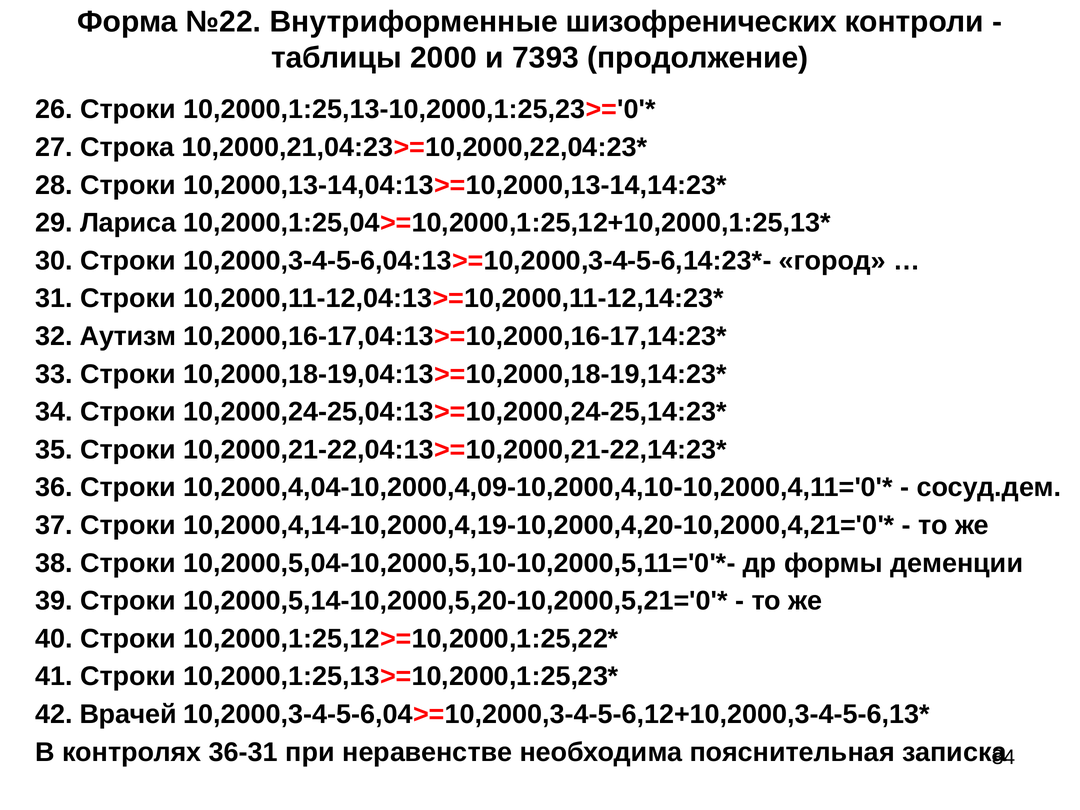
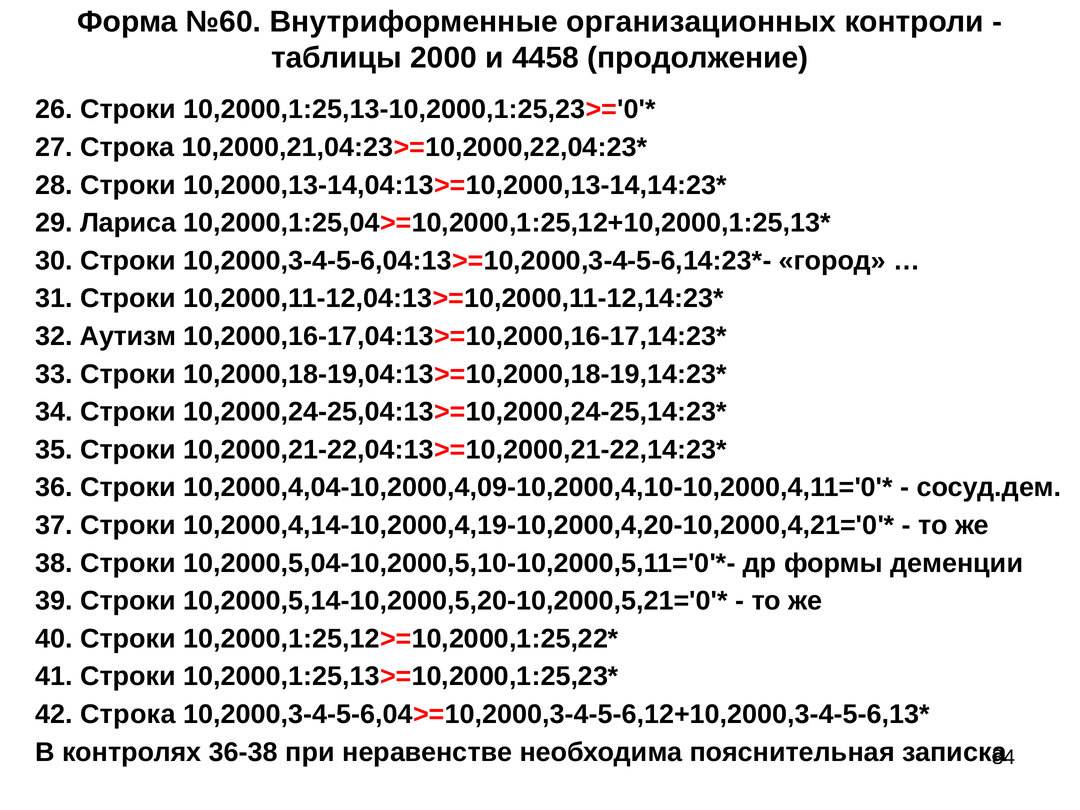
№22: №22 -> №60 (224, 22)
шизофренических: шизофренических -> организационных (701, 22)
7393: 7393 -> 4458 (546, 58)
Врачей: Врачей -> Cтрока (128, 714)
36-31: 36-31 -> 36-38 (243, 752)
